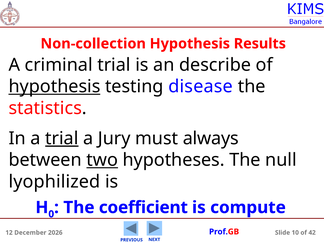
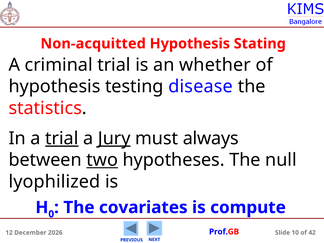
Non-collection: Non-collection -> Non-acquitted (93, 44)
Results: Results -> Stating (260, 44)
describe: describe -> whether (215, 65)
hypothesis underline: present -> none (54, 87)
Jury underline: none -> present (114, 138)
coefficient: coefficient -> covariates (143, 207)
